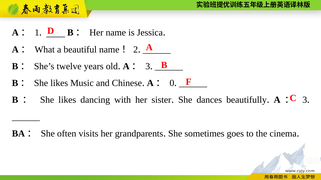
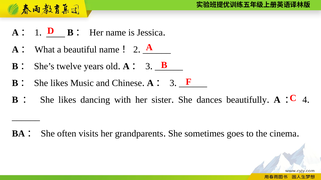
0: 0 -> 3 (172, 83)
3: 3 -> 4 (305, 100)
